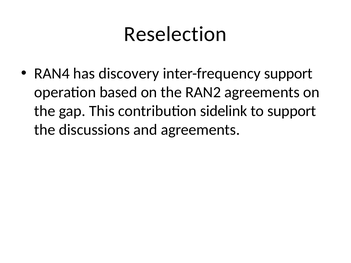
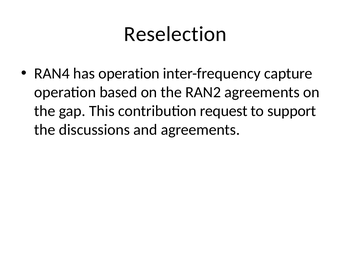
has discovery: discovery -> operation (129, 74)
inter-frequency support: support -> capture (288, 74)
sidelink: sidelink -> request (224, 111)
